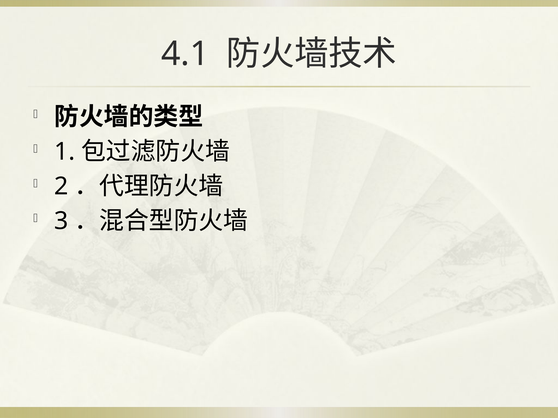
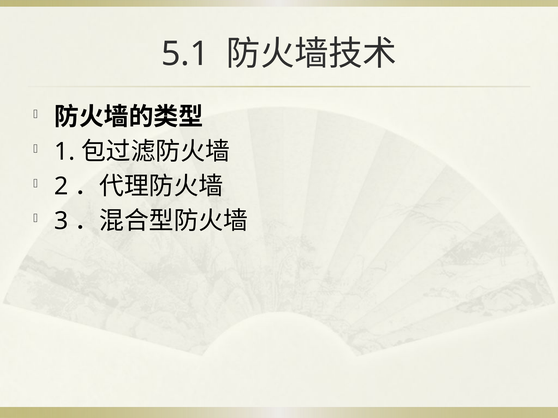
4.1: 4.1 -> 5.1 (185, 54)
